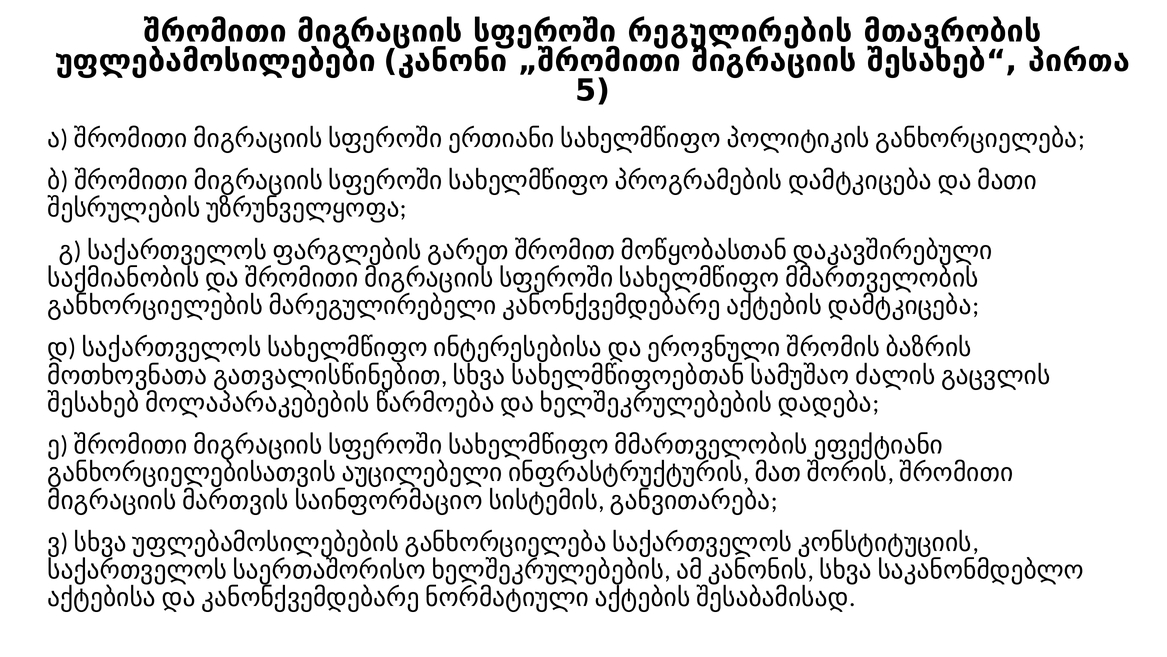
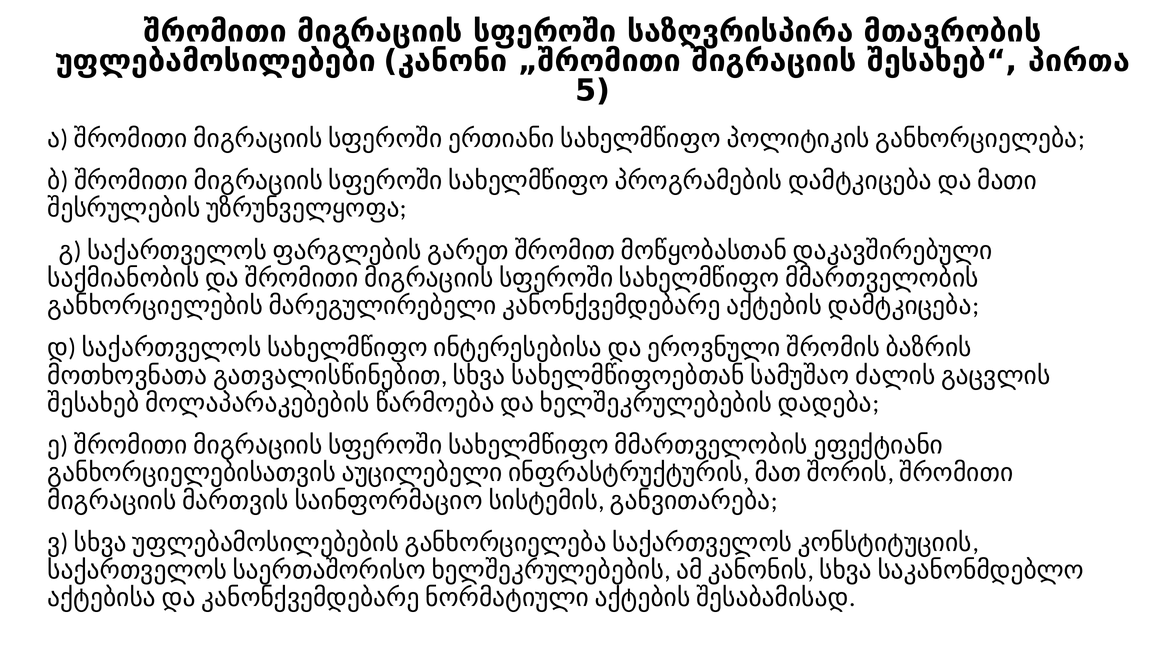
რეგულირების: რეგულირების -> საზღვრისპირა (740, 32)
